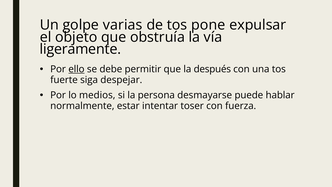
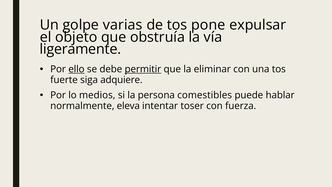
permitir underline: none -> present (143, 69)
después: después -> eliminar (212, 69)
despejar: despejar -> adquiere (121, 80)
desmayarse: desmayarse -> comestibles (205, 95)
estar: estar -> eleva (128, 106)
